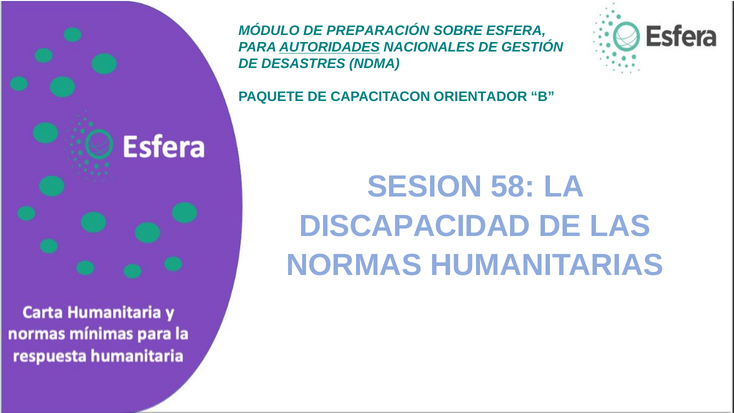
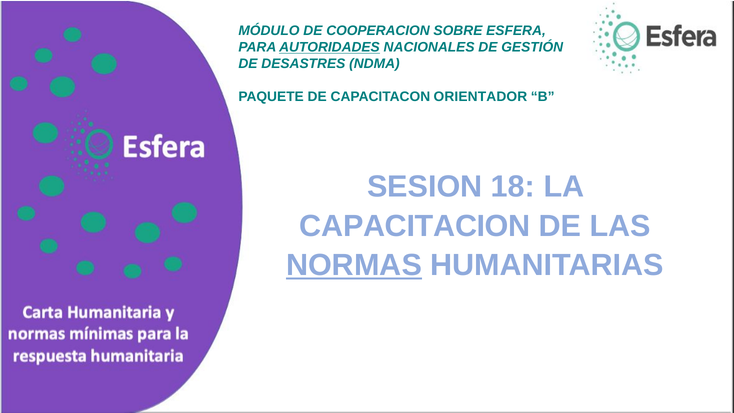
PREPARACIÓN: PREPARACIÓN -> COOPERACION (378, 31)
58: 58 -> 18 (513, 187)
DISCAPACIDAD: DISCAPACIDAD -> CAPACITACION (415, 226)
NORMAS underline: none -> present (354, 265)
